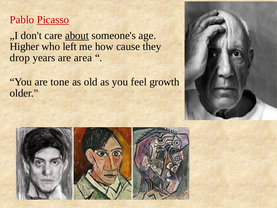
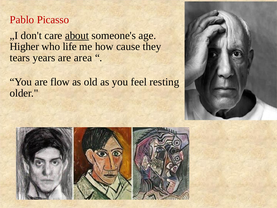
Picasso underline: present -> none (53, 20)
left: left -> life (70, 47)
drop: drop -> tears (20, 58)
tone: tone -> flow (60, 82)
growth: growth -> resting (164, 82)
